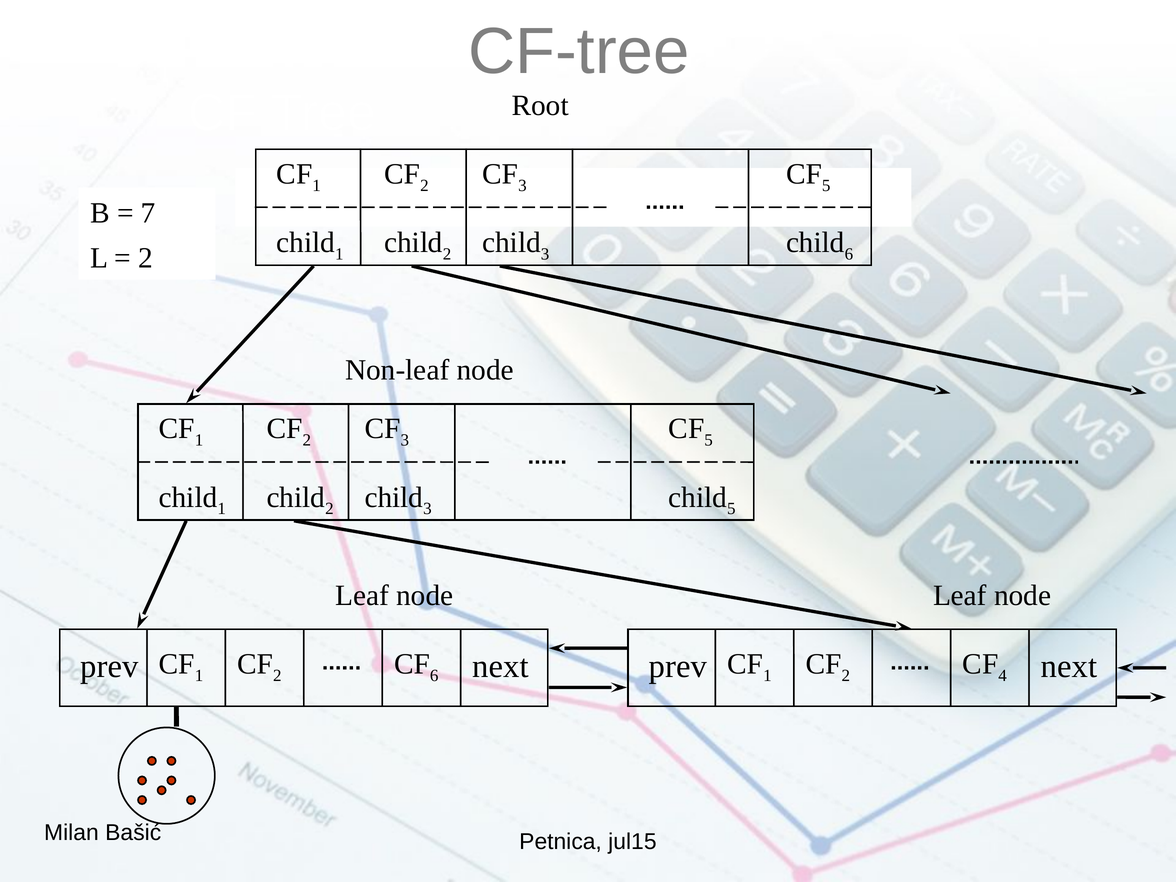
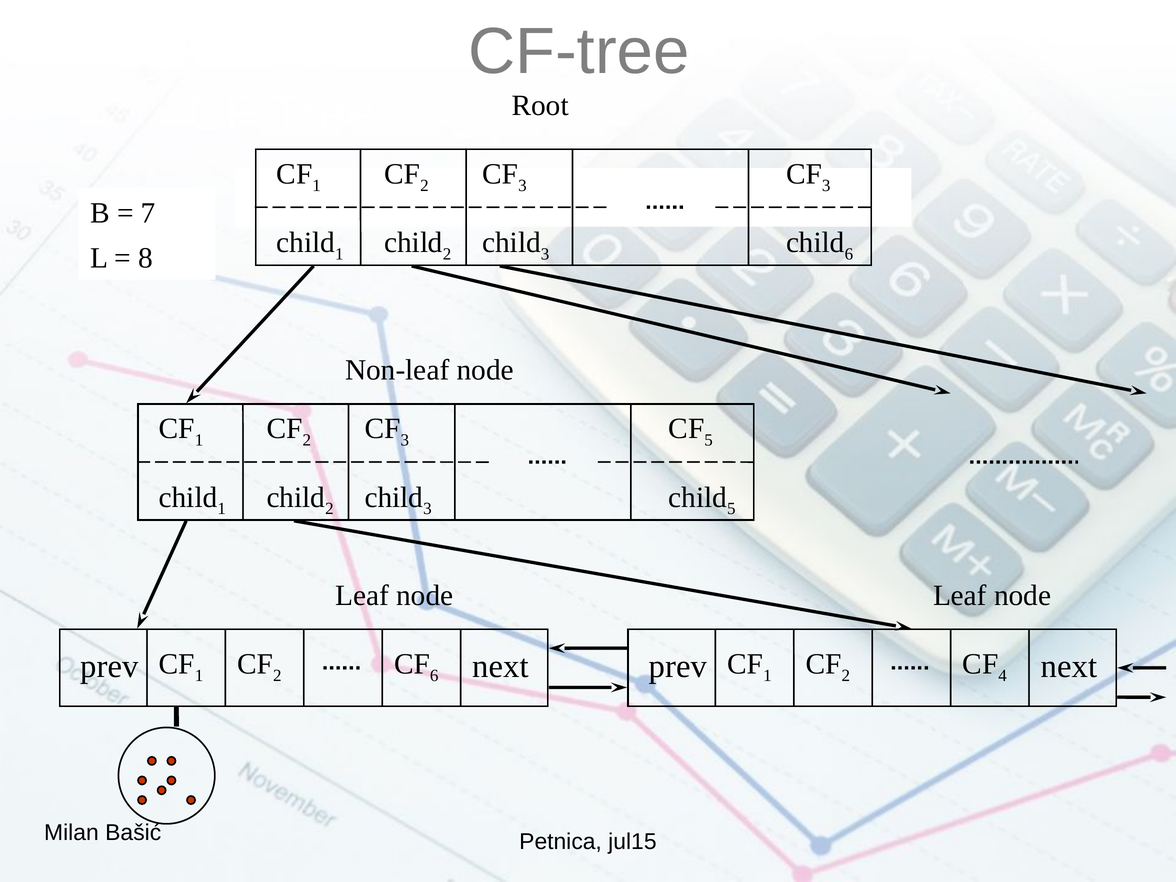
5: 5 -> 3 (826, 185)
2: 2 -> 8 (146, 258)
